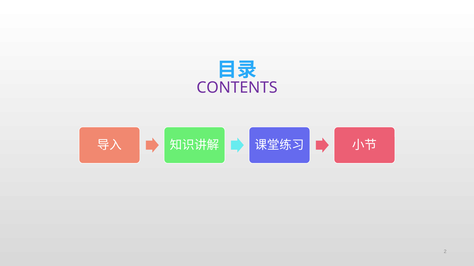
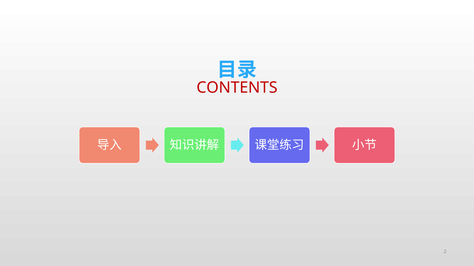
CONTENTS colour: purple -> red (237, 88)
